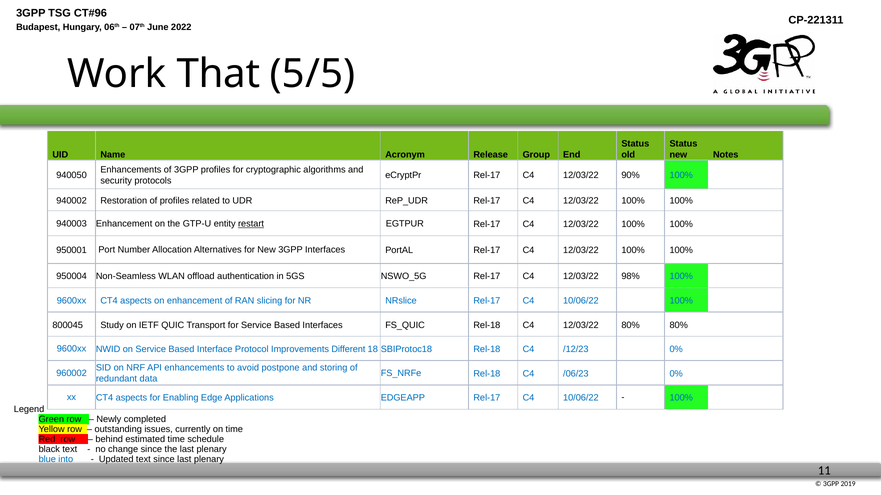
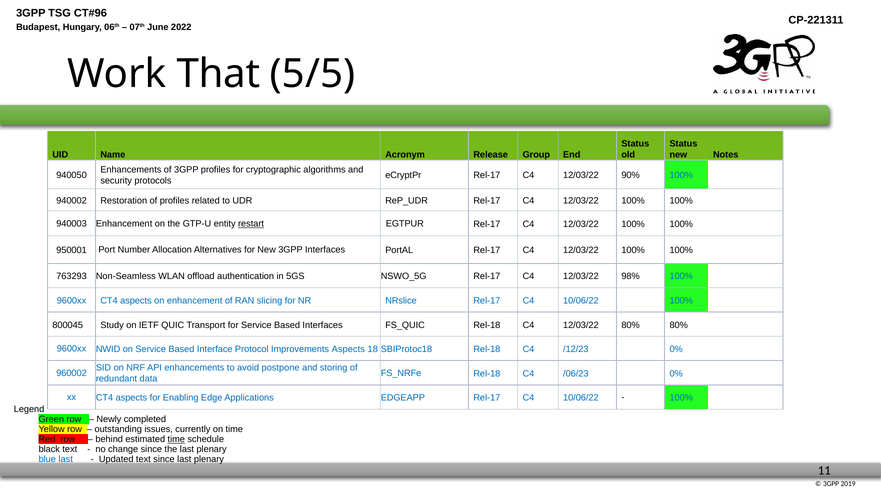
950004: 950004 -> 763293 (72, 276)
Improvements Different: Different -> Aspects (348, 350)
time underline: none -> present (176, 440)
blue into: into -> last (66, 460)
